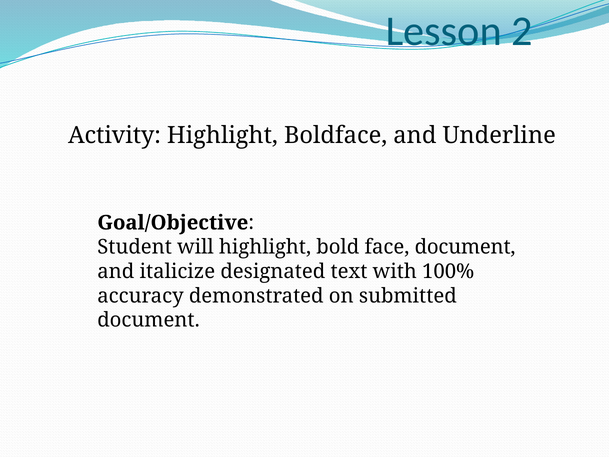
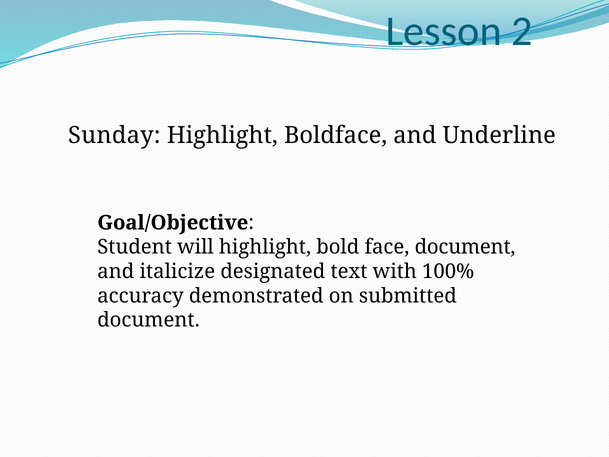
Activity: Activity -> Sunday (114, 136)
